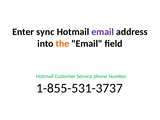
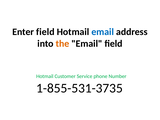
Enter sync: sync -> field (45, 32)
email colour: purple -> blue (103, 32)
1-855-531-3737: 1-855-531-3737 -> 1-855-531-3735 (79, 88)
